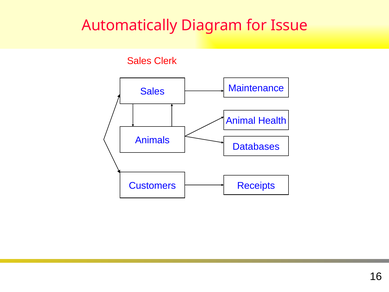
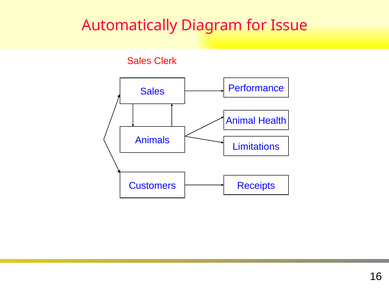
Maintenance: Maintenance -> Performance (256, 88)
Databases: Databases -> Limitations (256, 147)
